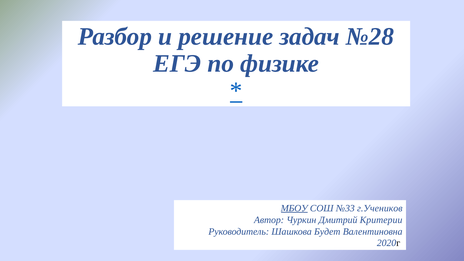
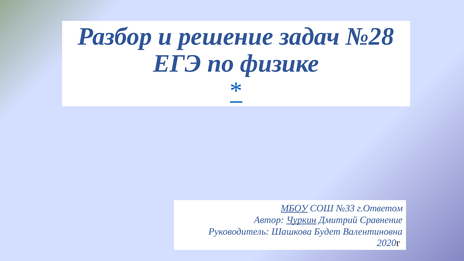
г.Учеников: г.Учеников -> г.Ответом (380, 208)
Чуркин underline: none -> present (301, 220)
Критерии: Критерии -> Сравнение (381, 220)
